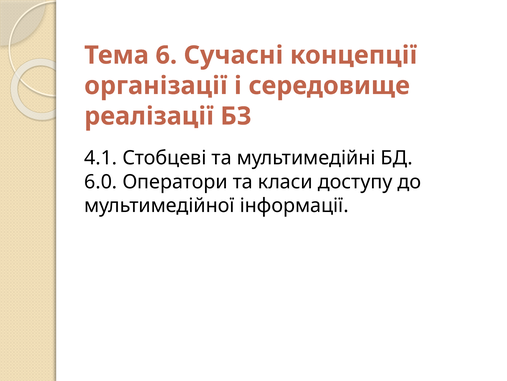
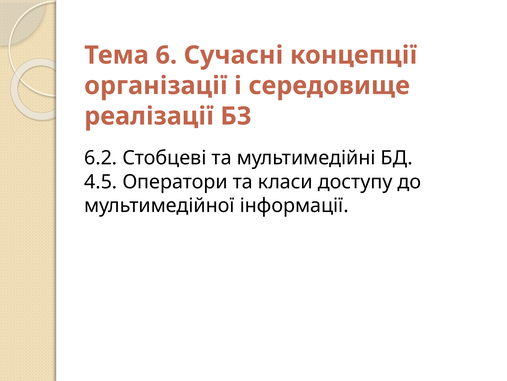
4.1: 4.1 -> 6.2 (101, 158)
6.0: 6.0 -> 4.5 (101, 181)
